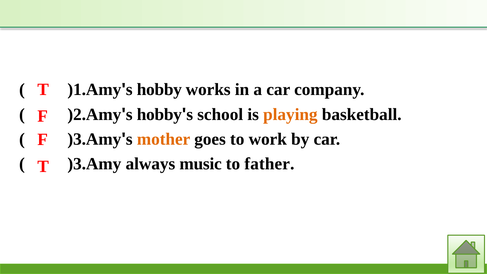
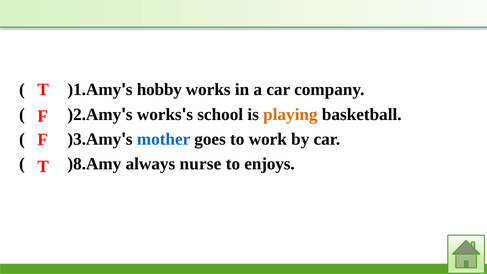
hobby: hobby -> works (159, 114)
mother colour: orange -> blue (164, 139)
)3.Amy: )3.Amy -> )8.Amy (94, 164)
music: music -> nurse (200, 164)
father: father -> enjoys (270, 164)
